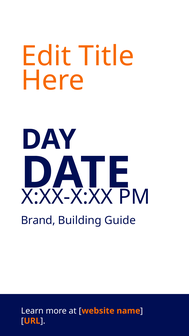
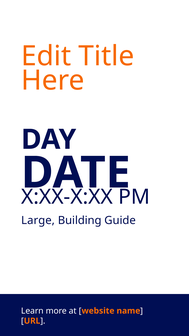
Brand: Brand -> Large (38, 220)
